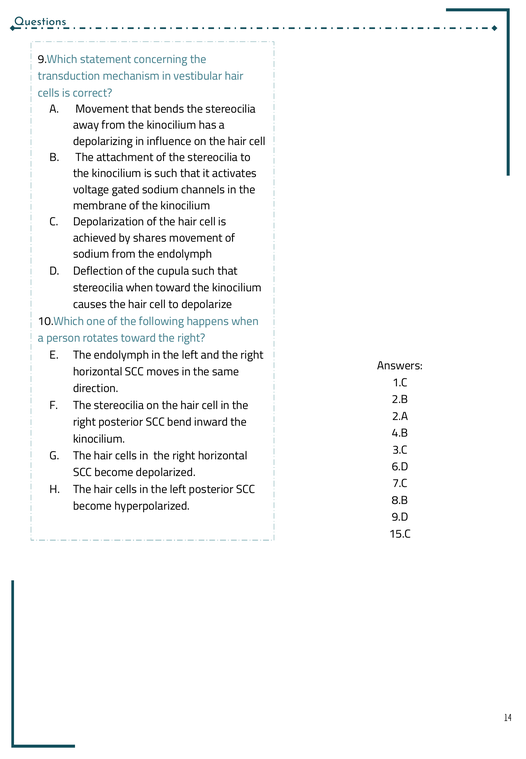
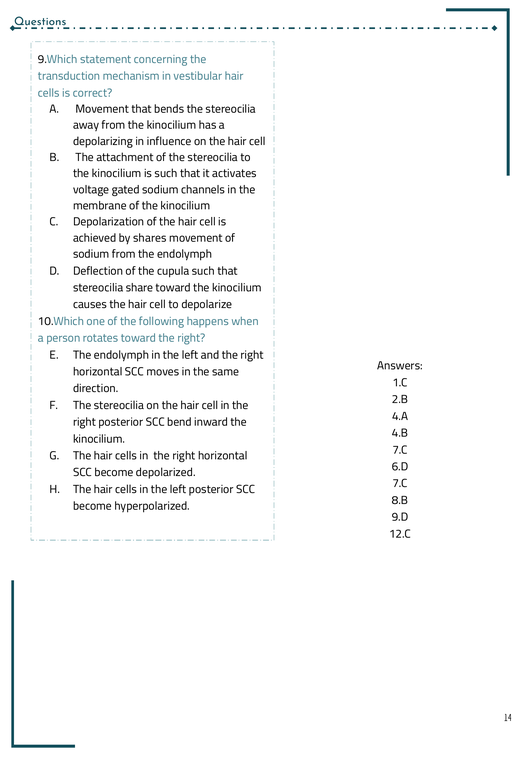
stereocilia when: when -> share (139, 288)
2.A: 2.A -> 4.A (400, 417)
3.C: 3.C -> 7.C (400, 450)
15.C: 15.C -> 12.C (400, 534)
